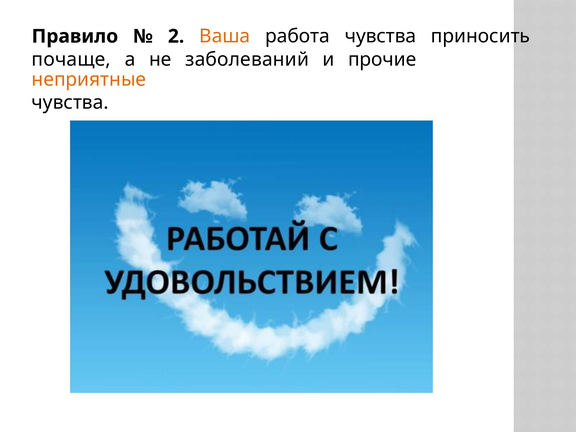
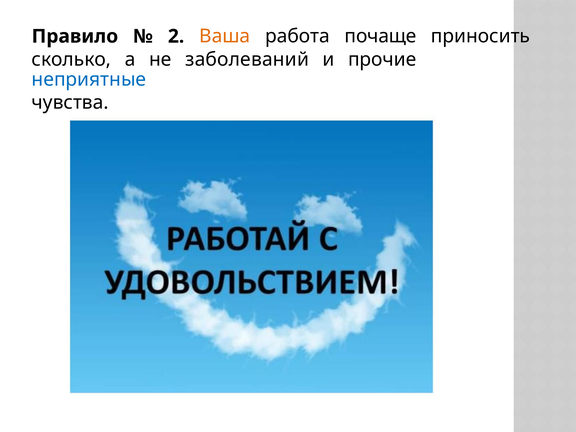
работа чувства: чувства -> почаще (381, 36)
почаще: почаще -> сколько (71, 59)
неприятные colour: orange -> blue (89, 79)
